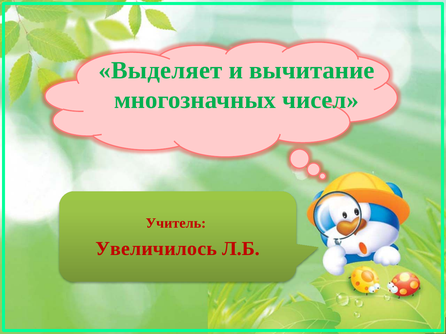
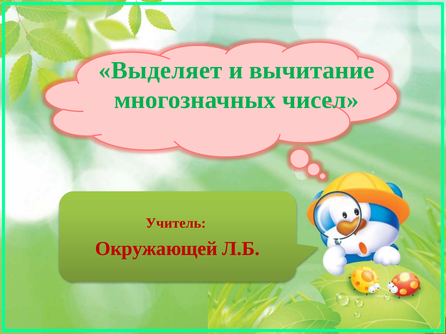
Увеличилось: Увеличилось -> Окружающей (156, 249)
